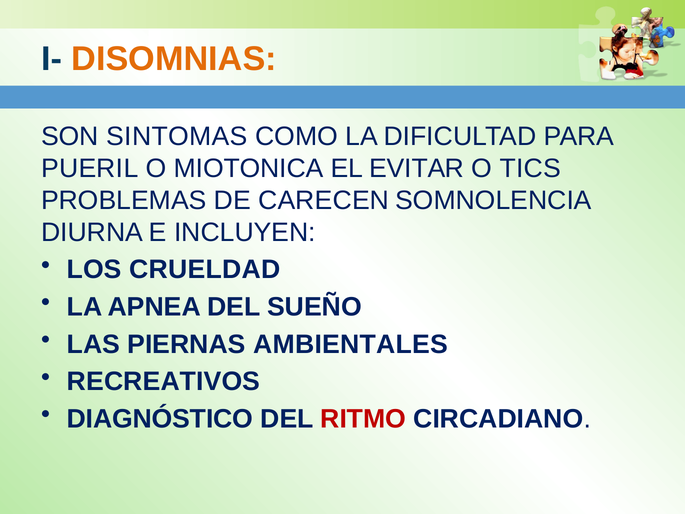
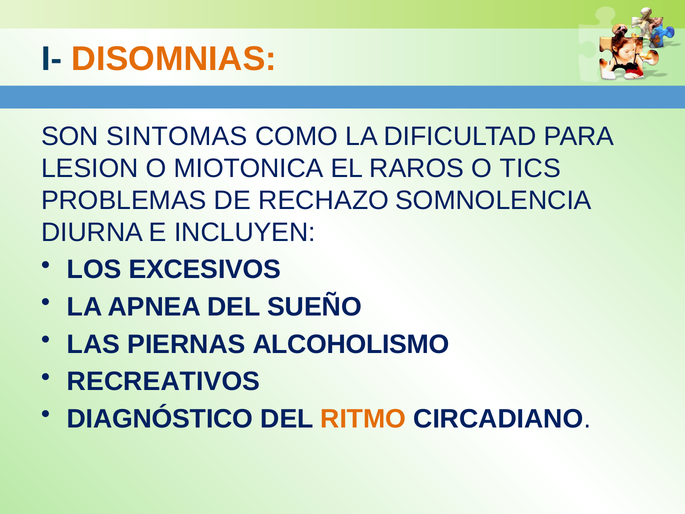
PUERIL: PUERIL -> LESION (90, 168)
EVITAR: EVITAR -> RAROS (417, 168)
CARECEN: CARECEN -> RECHAZO (324, 200)
CRUELDAD: CRUELDAD -> EXCESIVOS (205, 269)
AMBIENTALES: AMBIENTALES -> ALCOHOLISMO (351, 344)
RITMO colour: red -> orange (363, 419)
